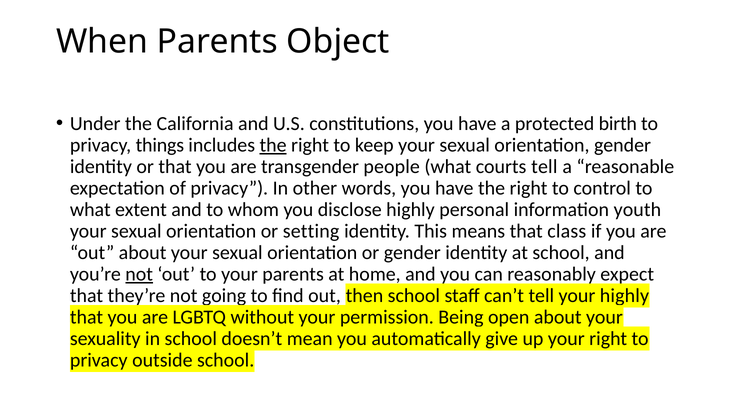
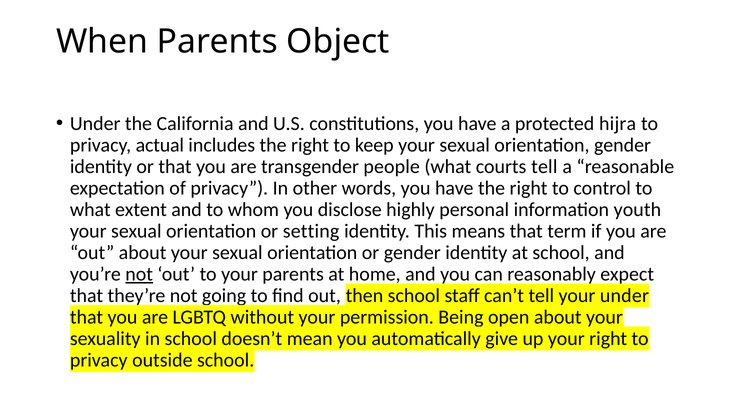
birth: birth -> hijra (618, 124)
things: things -> actual (160, 145)
the underline: present -> none (273, 145)
class: class -> term (567, 231)
highly: highly -> under (624, 296)
